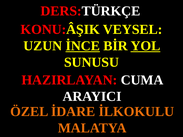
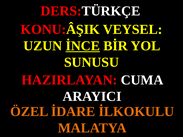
YOL underline: present -> none (145, 46)
